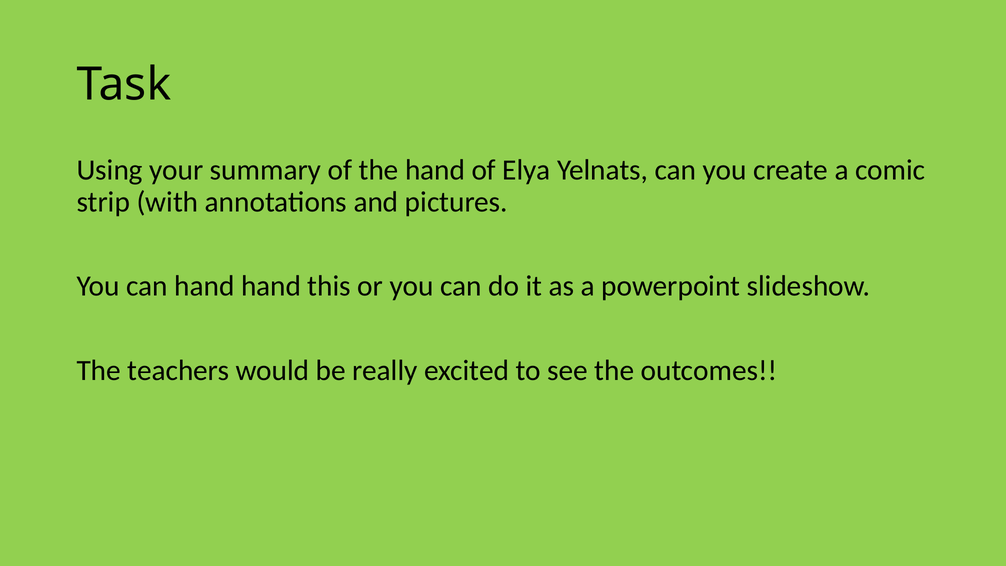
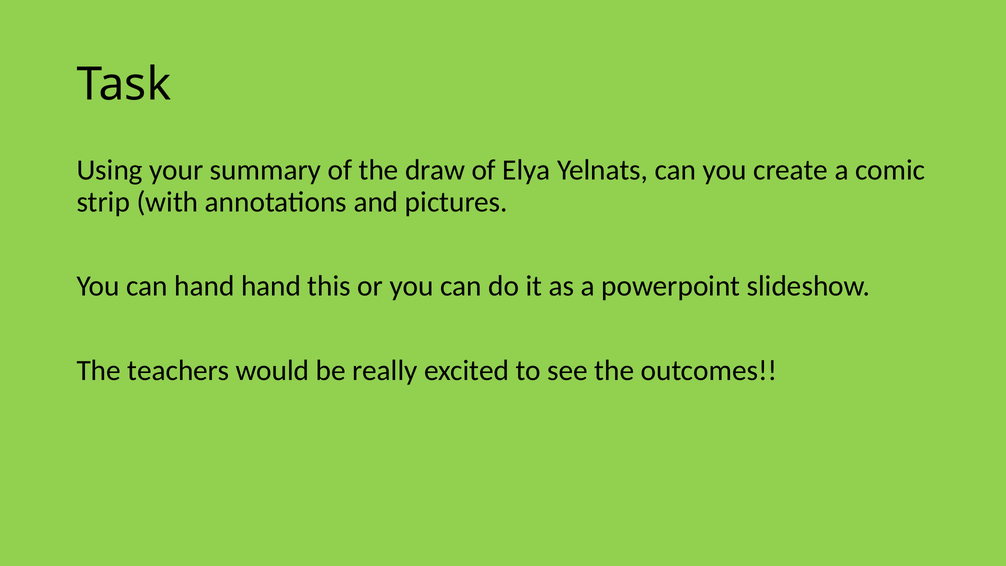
the hand: hand -> draw (435, 170)
